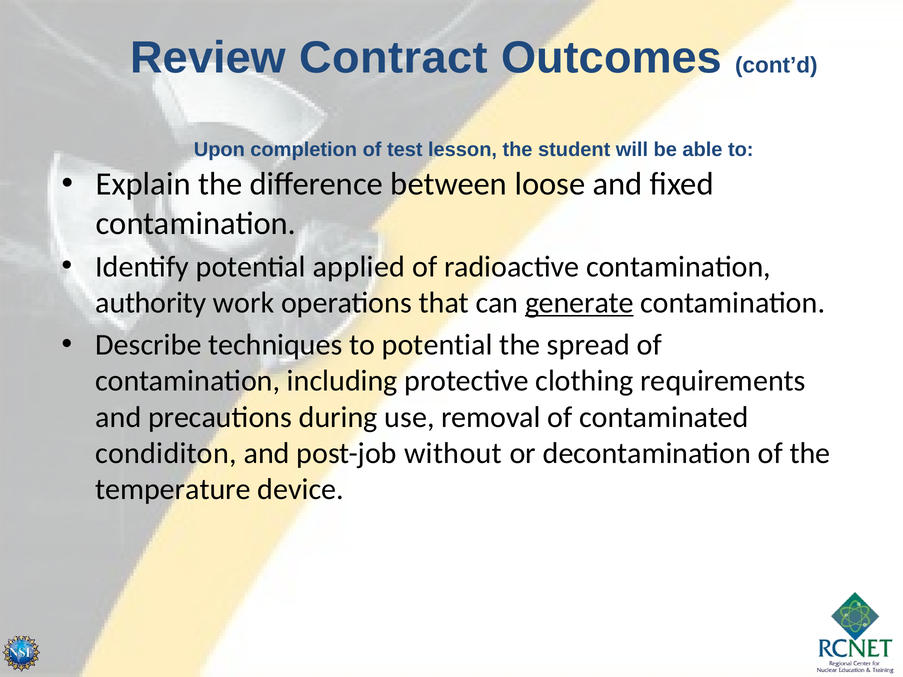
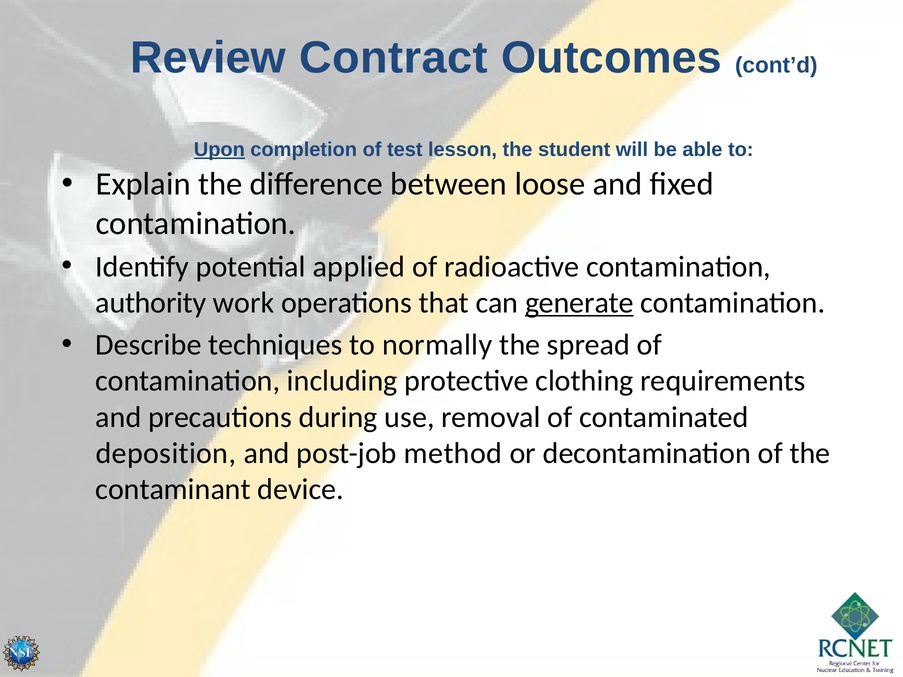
Upon underline: none -> present (219, 150)
to potential: potential -> normally (437, 345)
condiditon: condiditon -> deposition (166, 453)
without: without -> method (453, 453)
temperature: temperature -> contaminant (173, 490)
